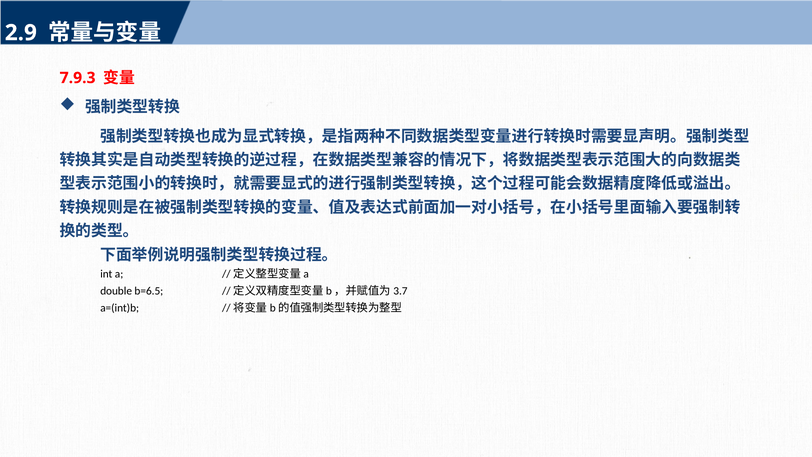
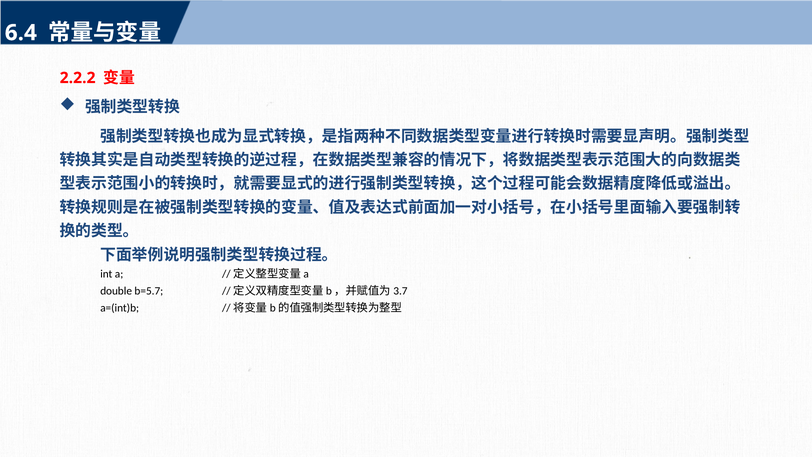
2.9: 2.9 -> 6.4 (21, 33)
7.9.3: 7.9.3 -> 2.2.2 (78, 78)
b=6.5: b=6.5 -> b=5.7 (149, 291)
